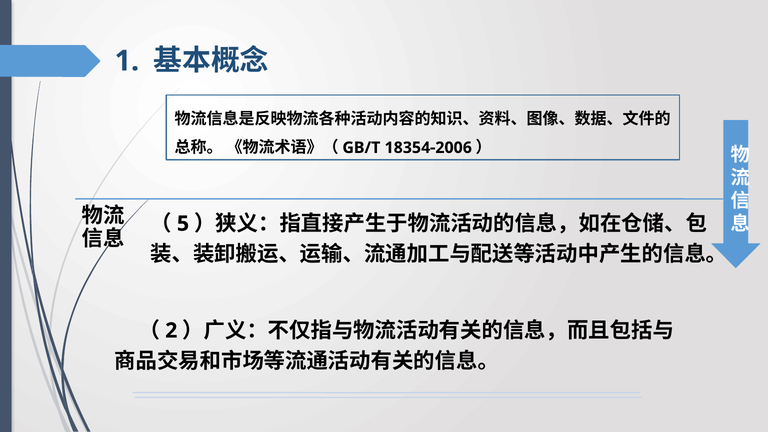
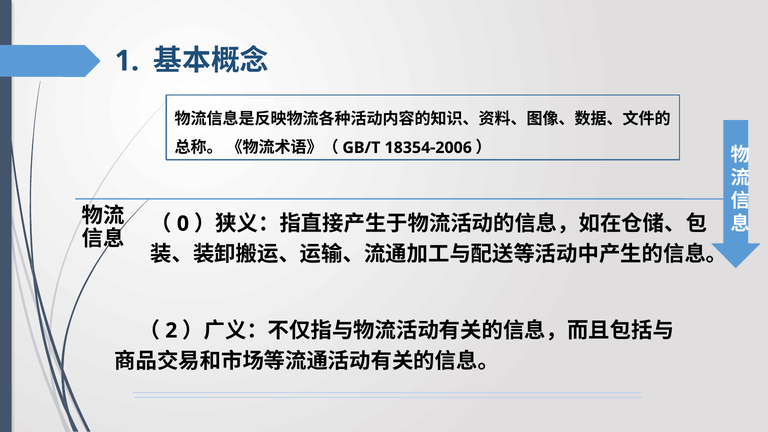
5: 5 -> 0 (183, 224)
